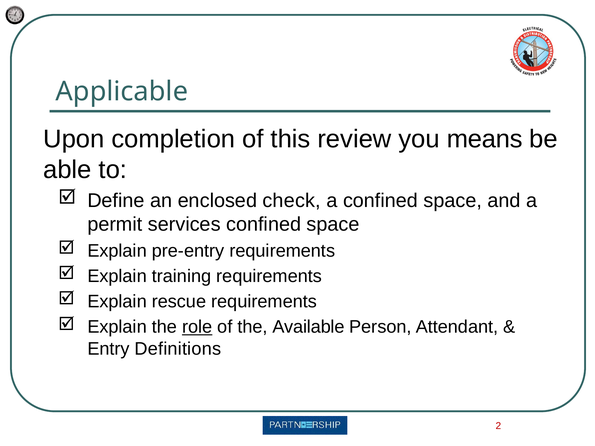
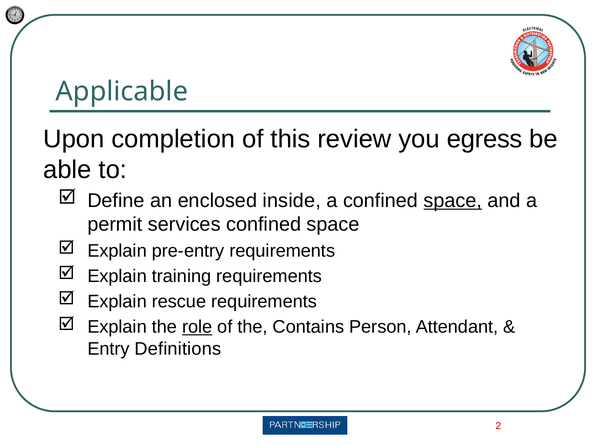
means: means -> egress (485, 139)
check: check -> inside (292, 201)
space underline: none -> present (453, 201)
Available: Available -> Contains (308, 327)
